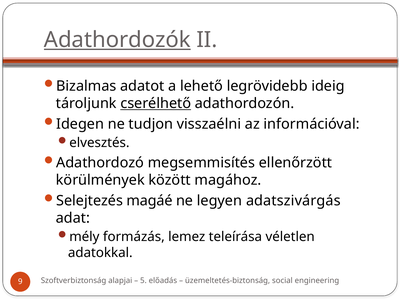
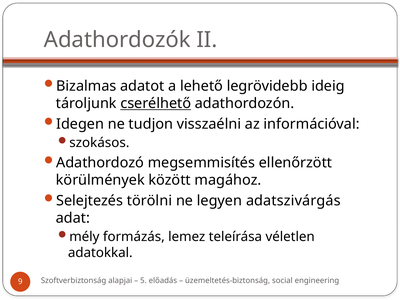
Adathordozók underline: present -> none (117, 40)
elvesztés: elvesztés -> szokásos (99, 143)
magáé: magáé -> törölni (149, 201)
